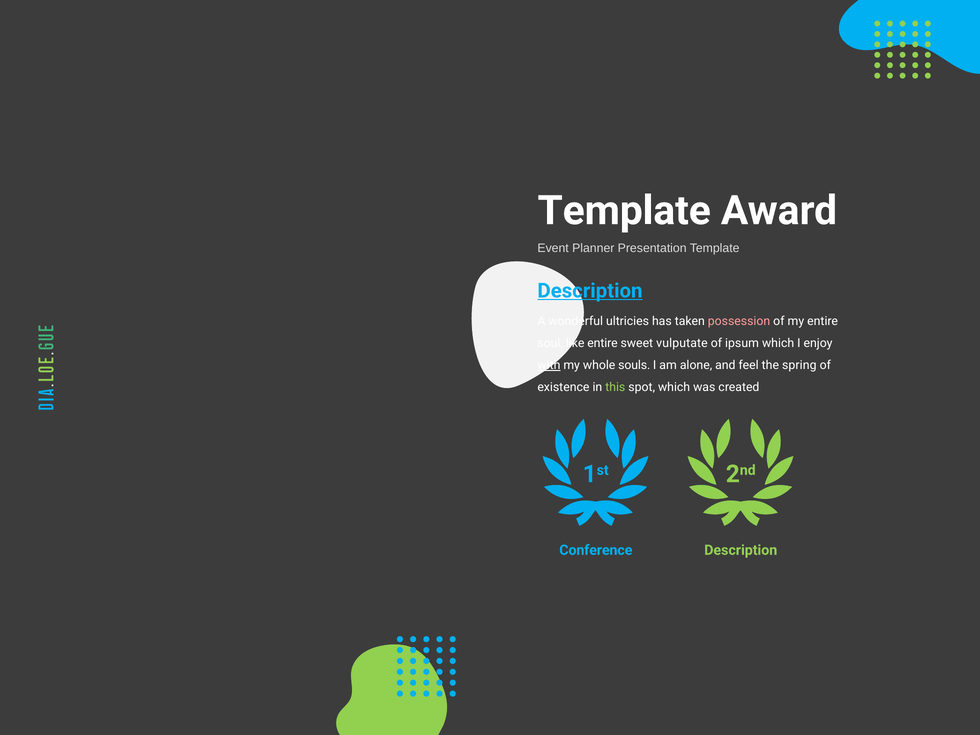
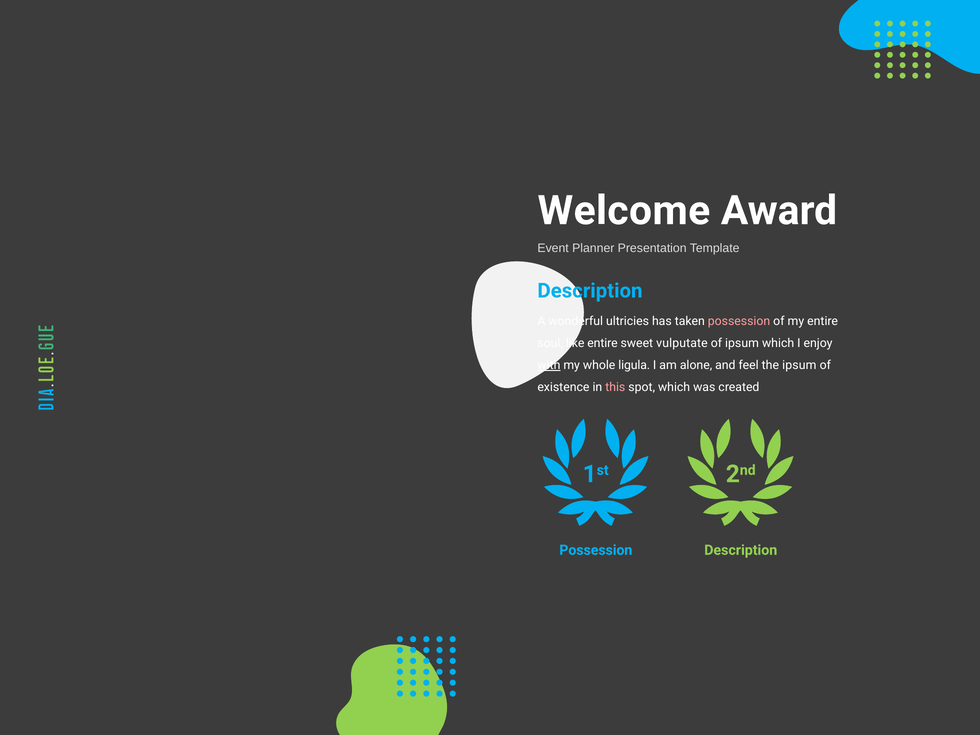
Template: Template -> Welcome (624, 211)
Description underline: present -> none (590, 291)
souls: souls -> ligula (634, 365)
the spring: spring -> ipsum (799, 365)
this colour: light green -> pink (615, 387)
Conference: Conference -> Possession (596, 550)
